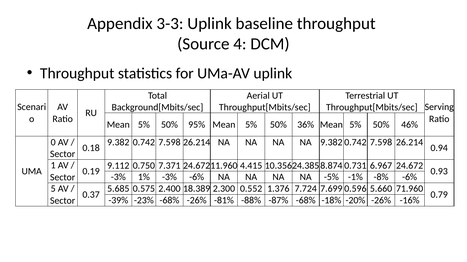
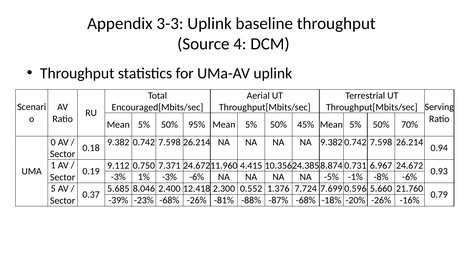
Background[Mbits/sec: Background[Mbits/sec -> Encouraged[Mbits/sec (157, 108)
36%: 36% -> 45% (306, 125)
46%: 46% -> 70% (410, 125)
0.575: 0.575 -> 8.046 (144, 189)
18.389: 18.389 -> 12.418 (197, 189)
71.960: 71.960 -> 21.760 (410, 189)
